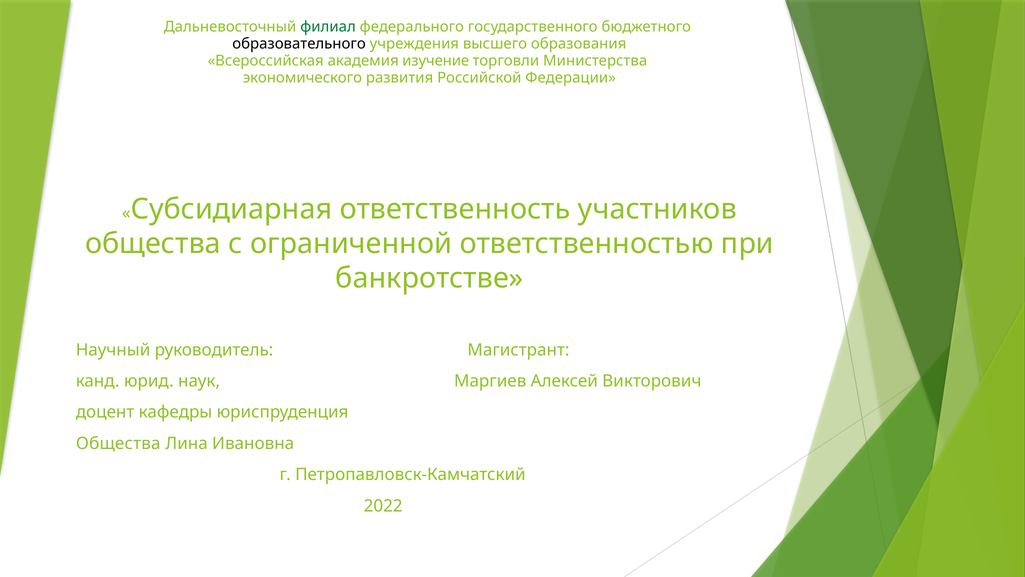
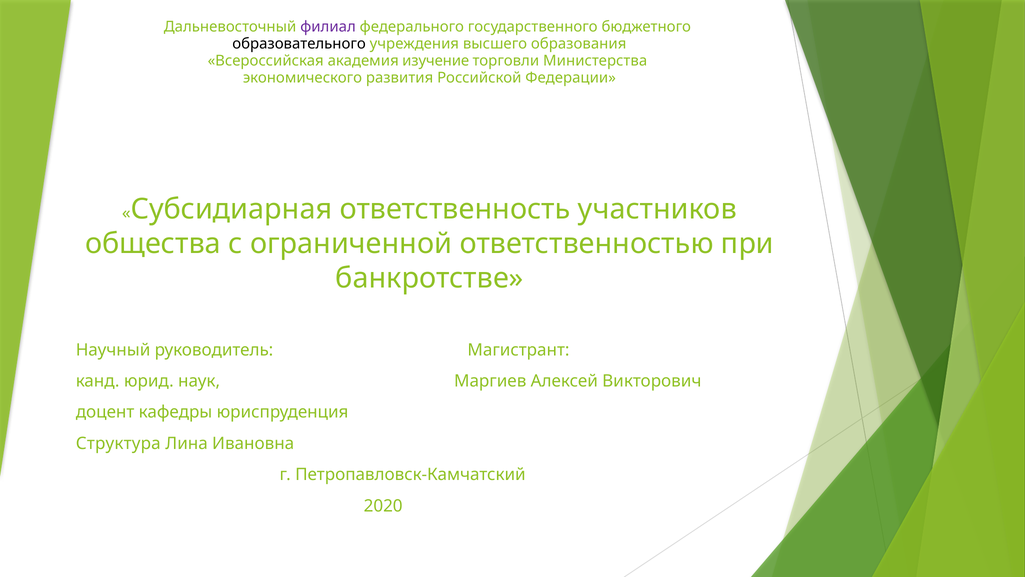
филиал colour: green -> purple (328, 27)
Общества: Общества -> Структура (118, 443)
2022: 2022 -> 2020 (383, 506)
